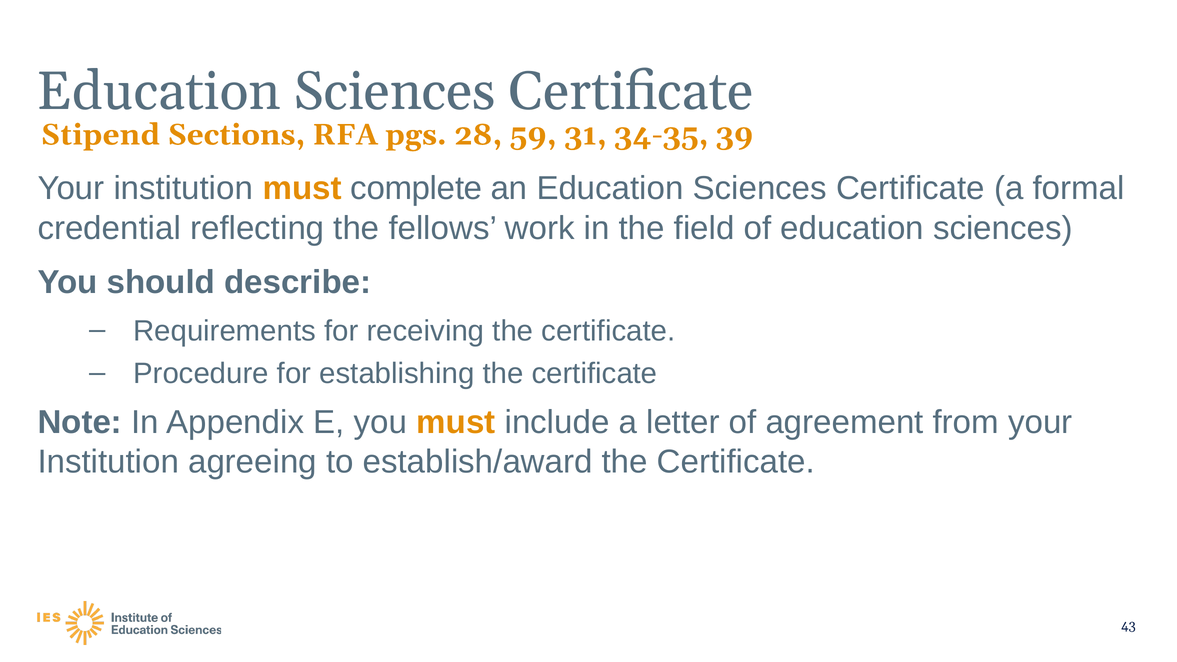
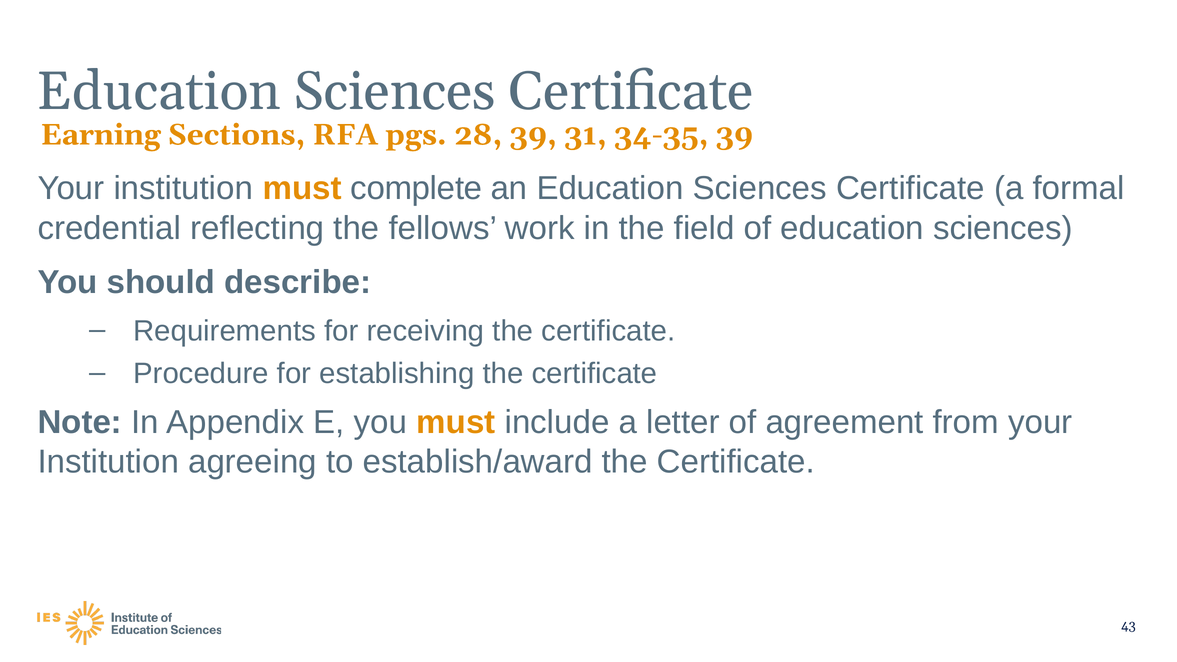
Stipend: Stipend -> Earning (101, 135)
28 59: 59 -> 39 (533, 135)
